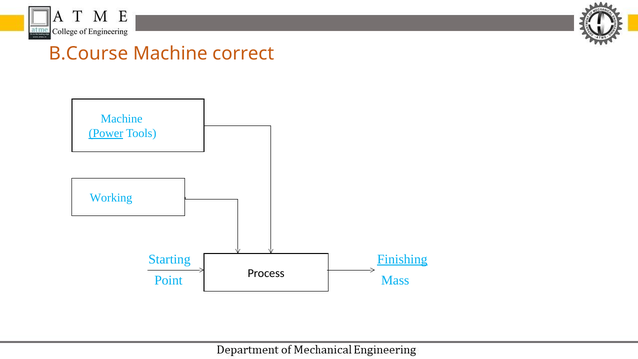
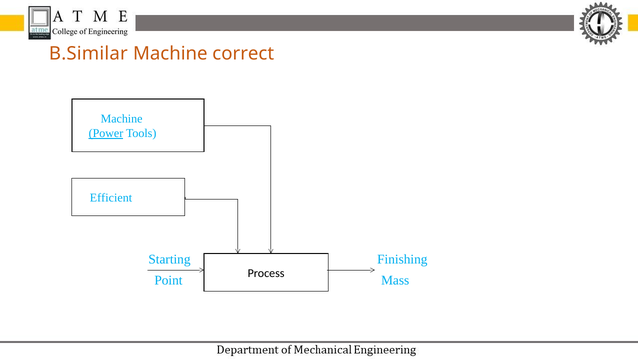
B.Course: B.Course -> B.Similar (88, 54)
Working: Working -> Efficient (111, 198)
Finishing underline: present -> none (402, 259)
